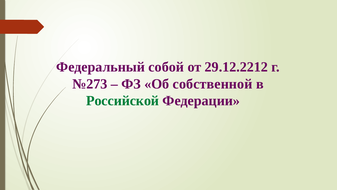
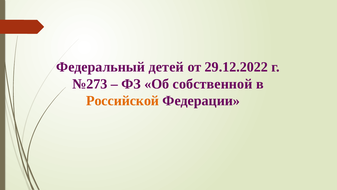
собой: собой -> детей (166, 67)
29.12.2212: 29.12.2212 -> 29.12.2022 (236, 67)
Российской colour: green -> orange (123, 101)
